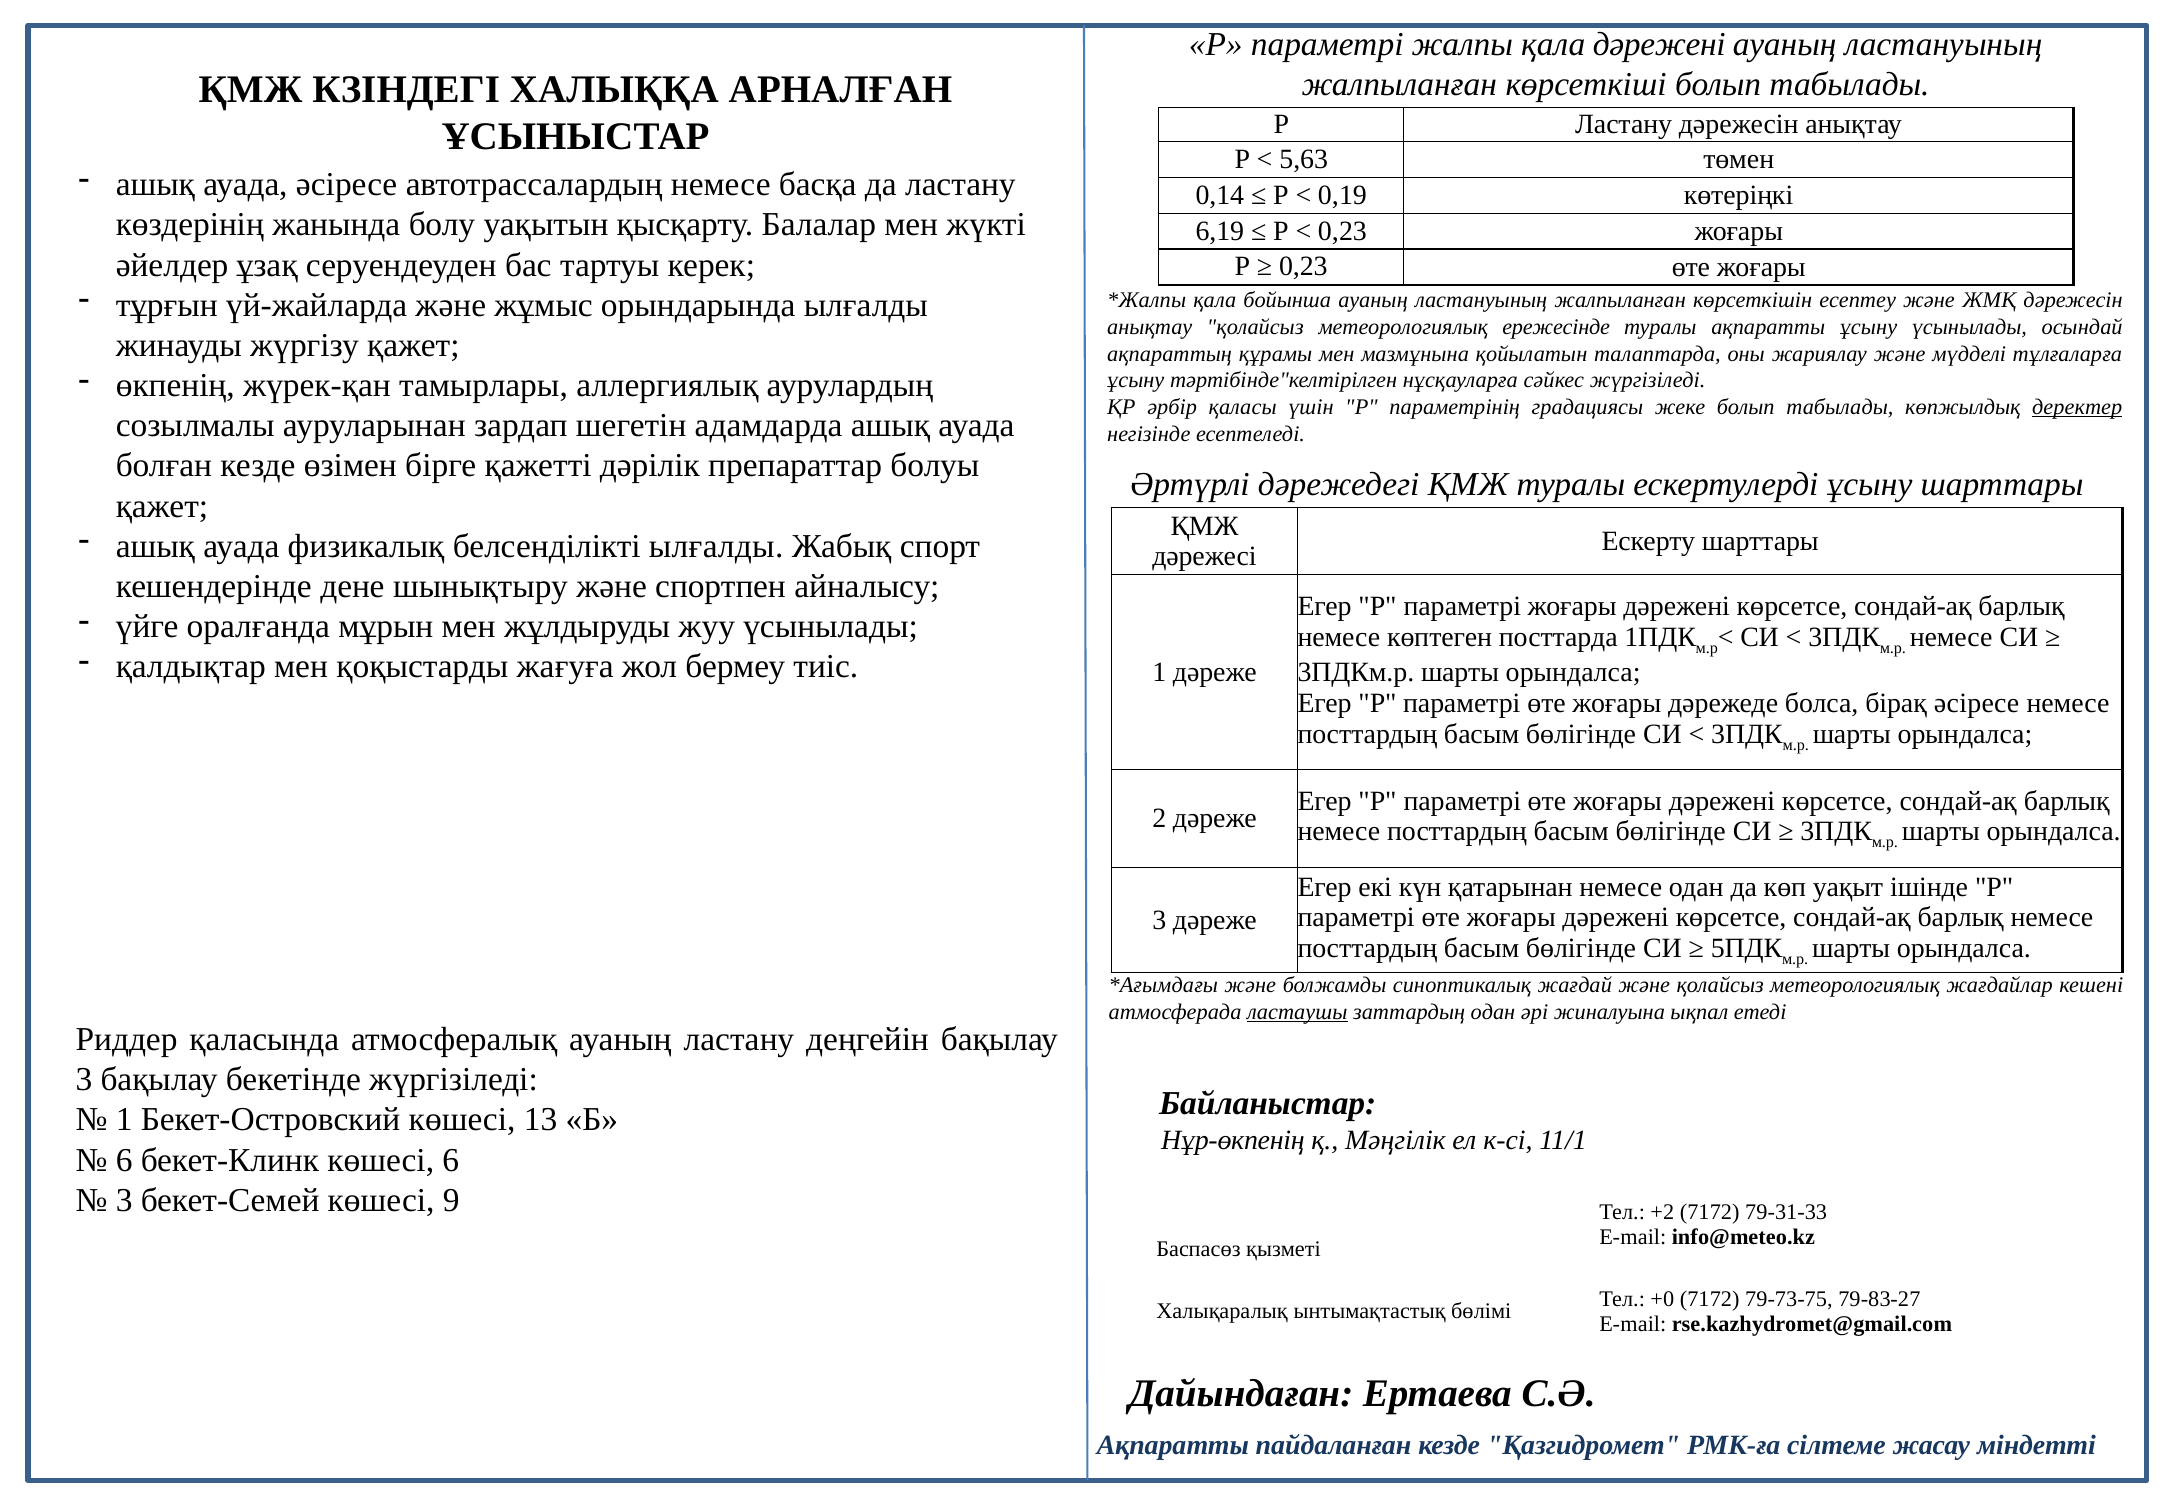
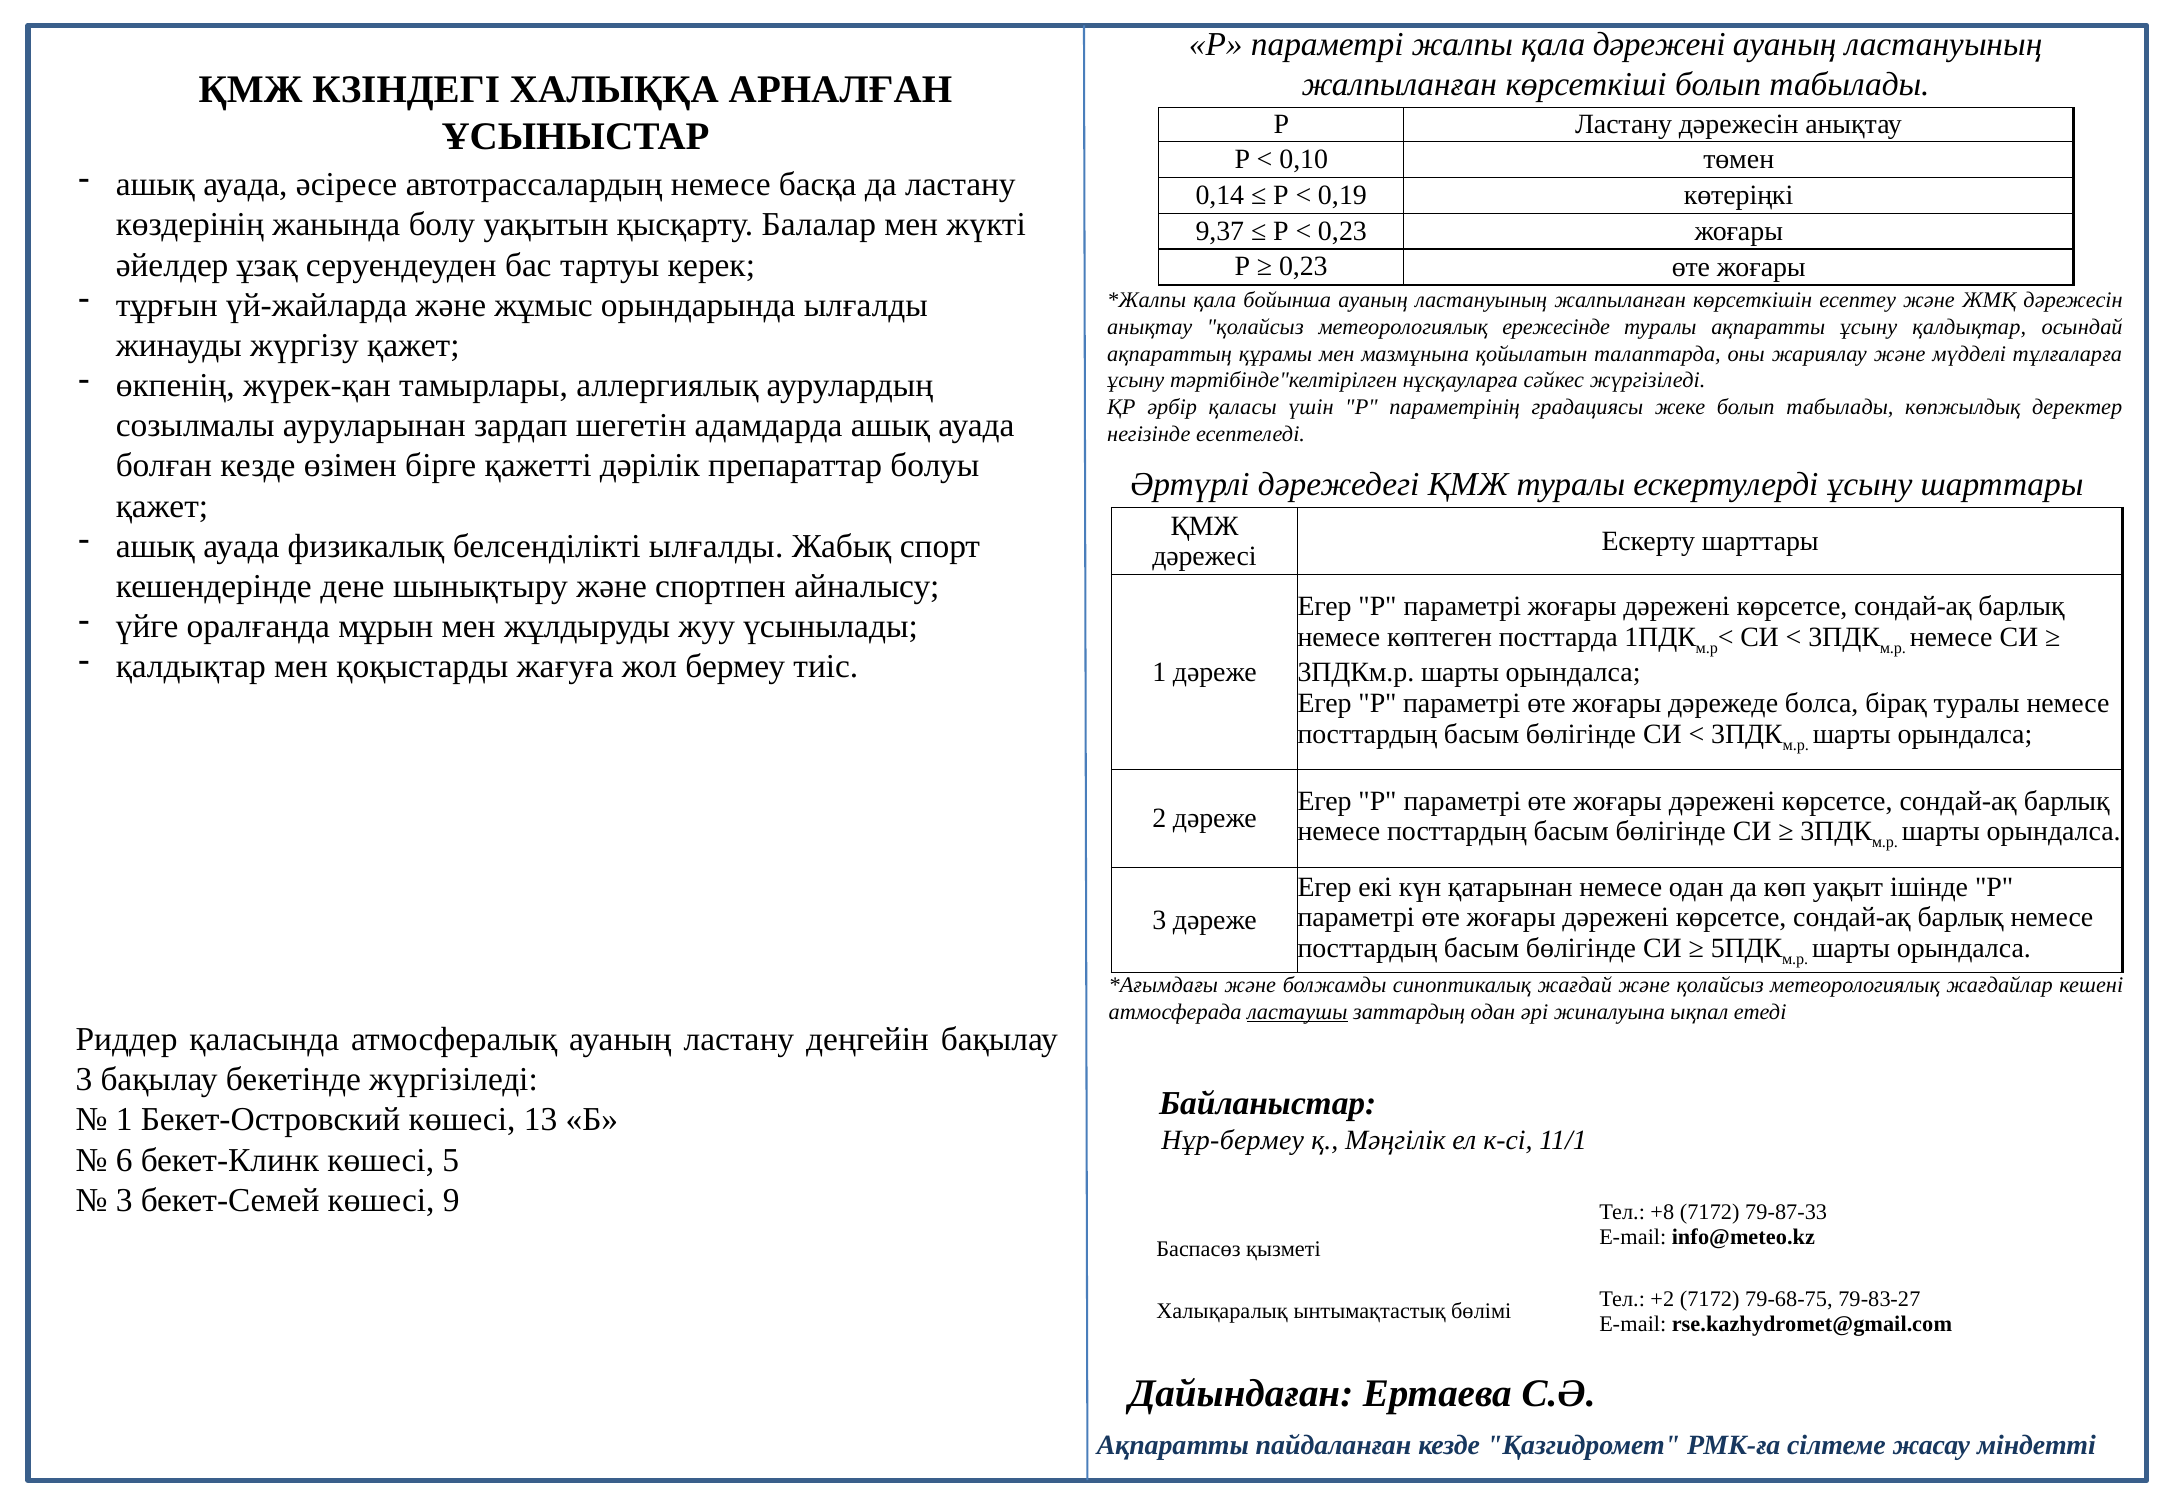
5,63: 5,63 -> 0,10 (1304, 159)
6,19: 6,19 -> 9,37 (1220, 231)
ұсыну үсынылады: үсынылады -> қалдықтар (1969, 327)
деректер underline: present -> none (2077, 407)
бірақ әсіресе: әсіресе -> туралы (1977, 703)
Нұр-өкпенің: Нұр-өкпенің -> Нұр-бермеу (1233, 1140)
көшесі 6: 6 -> 5 (451, 1160)
+2: +2 -> +8 (1662, 1212)
79-31-33: 79-31-33 -> 79-87-33 (1786, 1212)
+0: +0 -> +2 (1662, 1299)
79-73-75: 79-73-75 -> 79-68-75 (1789, 1299)
